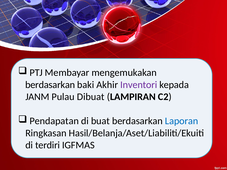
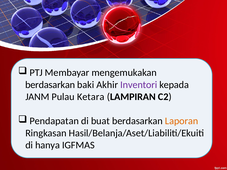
Dibuat: Dibuat -> Ketara (91, 97)
Laporan colour: blue -> orange (182, 121)
terdiri: terdiri -> hanya (48, 145)
